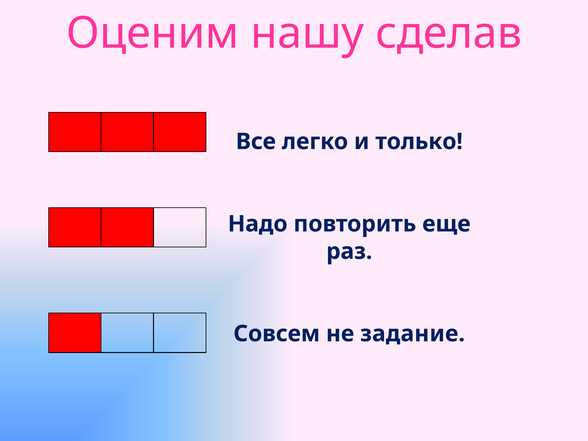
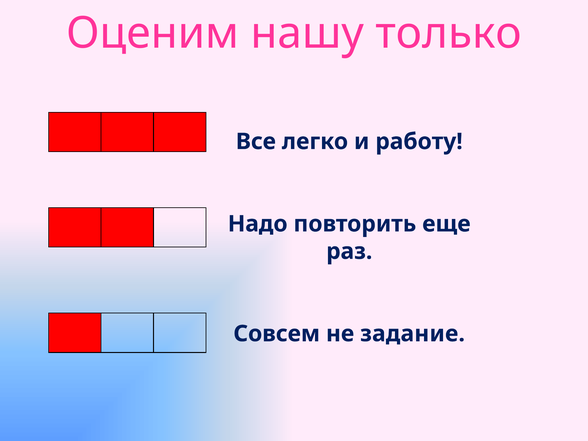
сделав: сделав -> только (449, 33)
только: только -> работу (419, 142)
